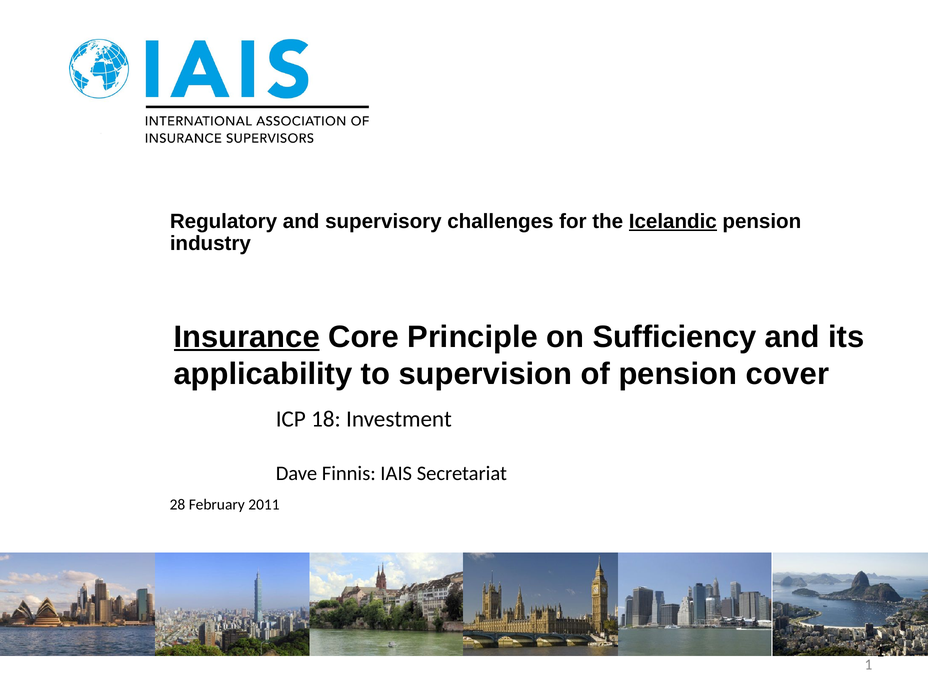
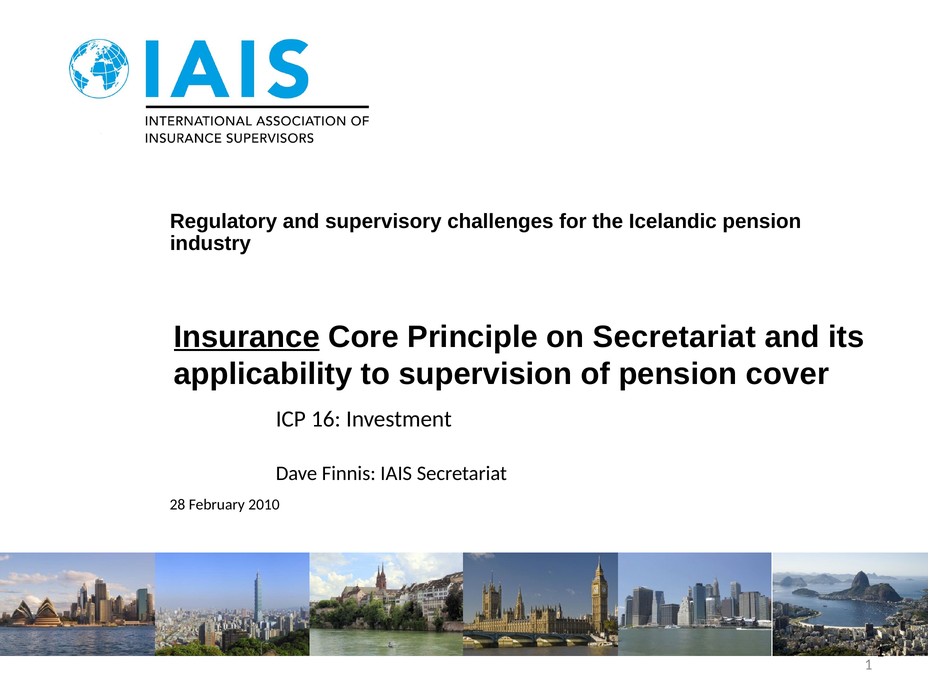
Icelandic underline: present -> none (673, 221)
on Sufficiency: Sufficiency -> Secretariat (674, 337)
18: 18 -> 16 (326, 419)
2011: 2011 -> 2010 (264, 505)
